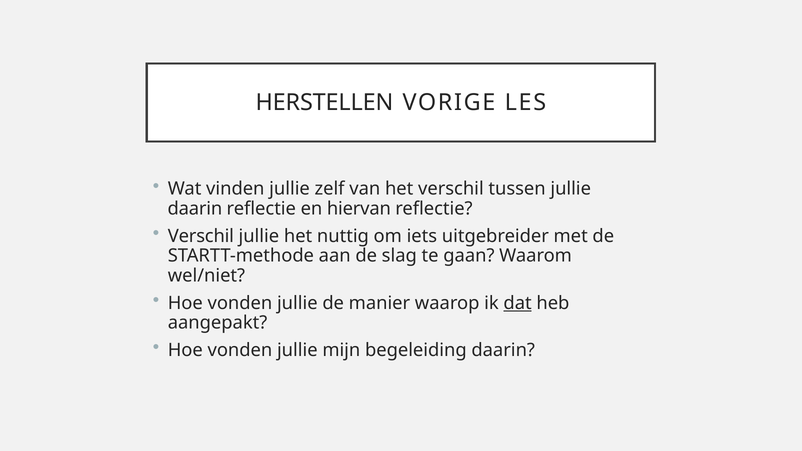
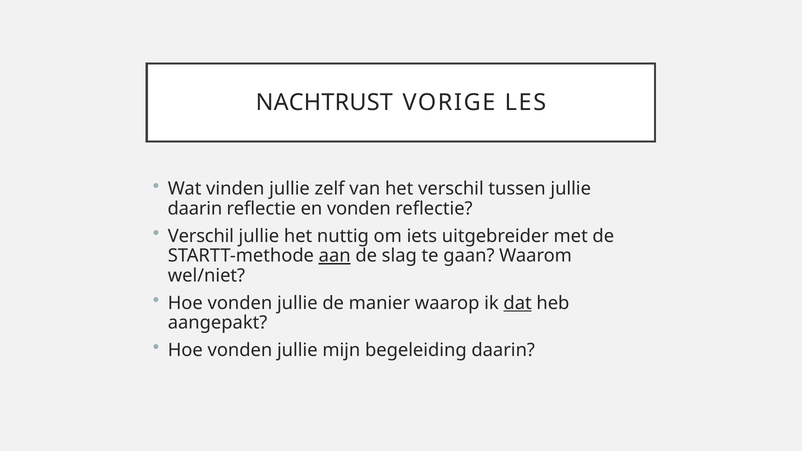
HERSTELLEN: HERSTELLEN -> NACHTRUST (324, 102)
en hiervan: hiervan -> vonden (359, 209)
aan underline: none -> present (335, 256)
